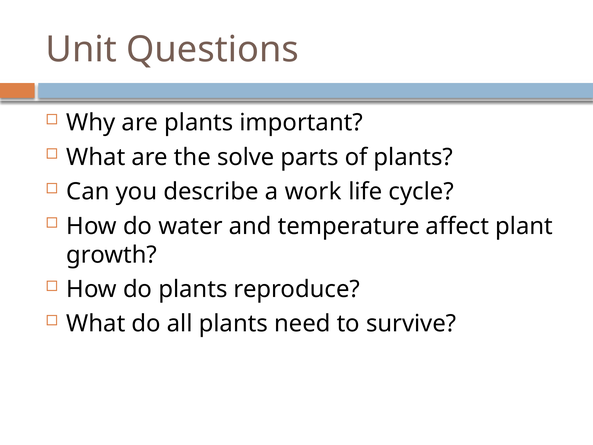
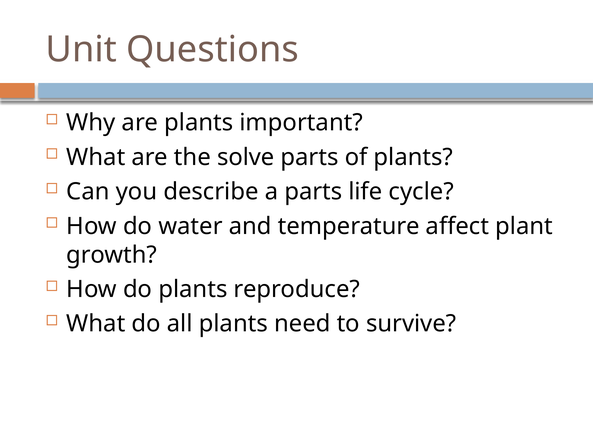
a work: work -> parts (313, 192)
